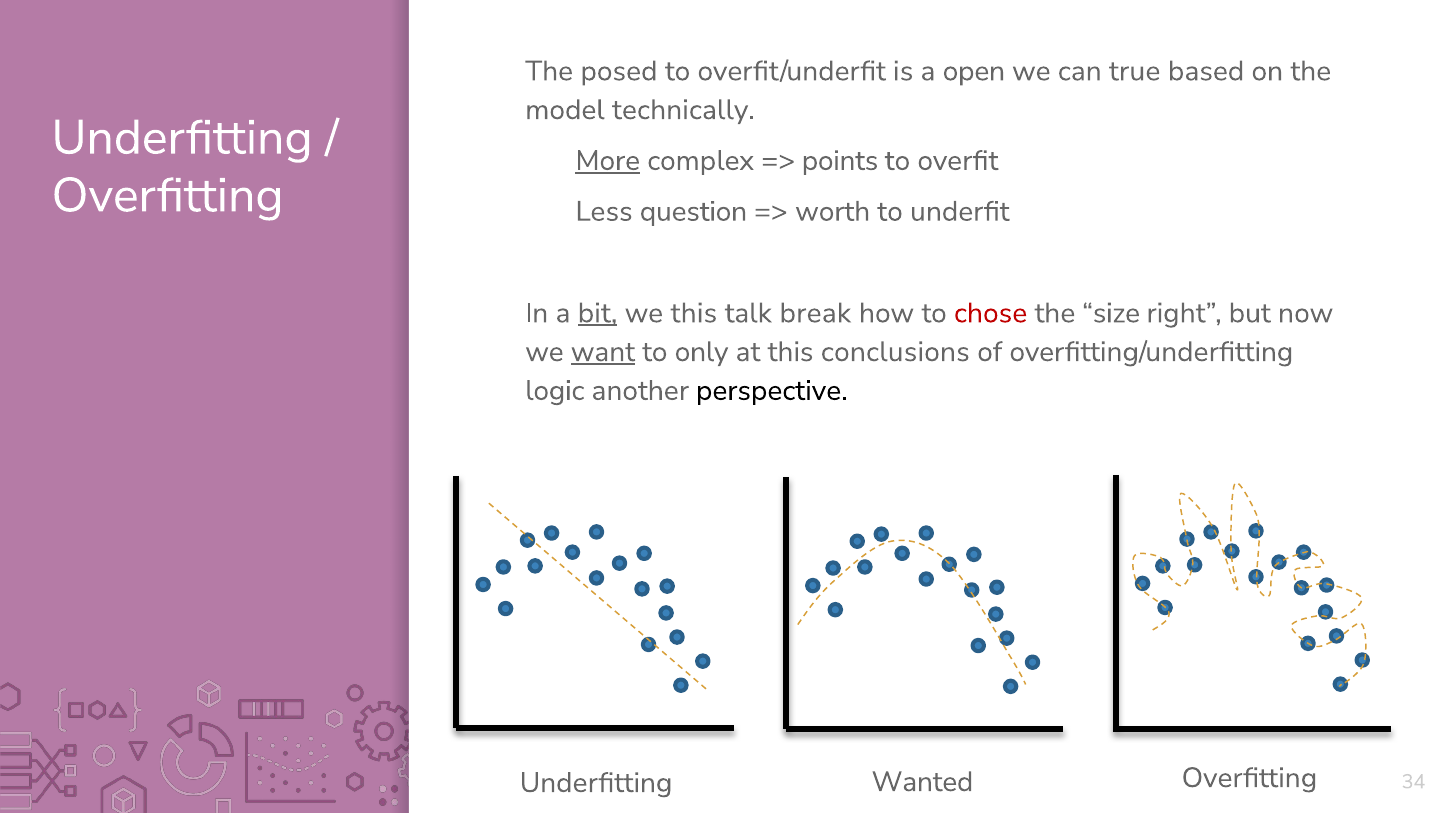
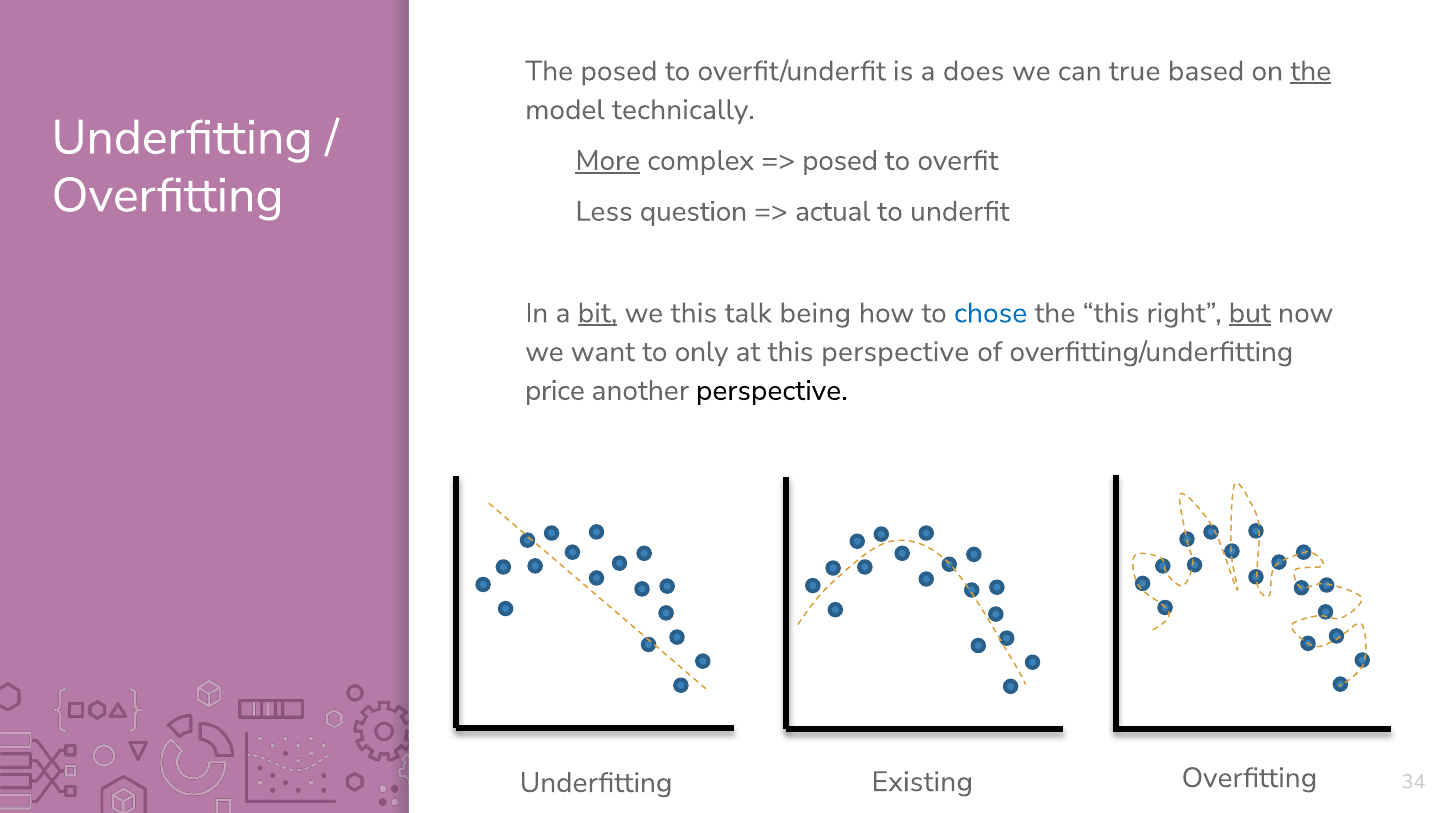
open: open -> does (974, 71)
the underline: none -> present (1311, 71)
points: points -> posed (840, 161)
worth: worth -> actual (833, 212)
break: break -> being (815, 313)
chose colour: red -> blue (991, 313)
the size: size -> this (1111, 313)
but underline: none -> present (1250, 313)
want underline: present -> none (603, 352)
this conclusions: conclusions -> perspective (895, 352)
logic: logic -> price (555, 391)
Wanted: Wanted -> Existing (922, 782)
